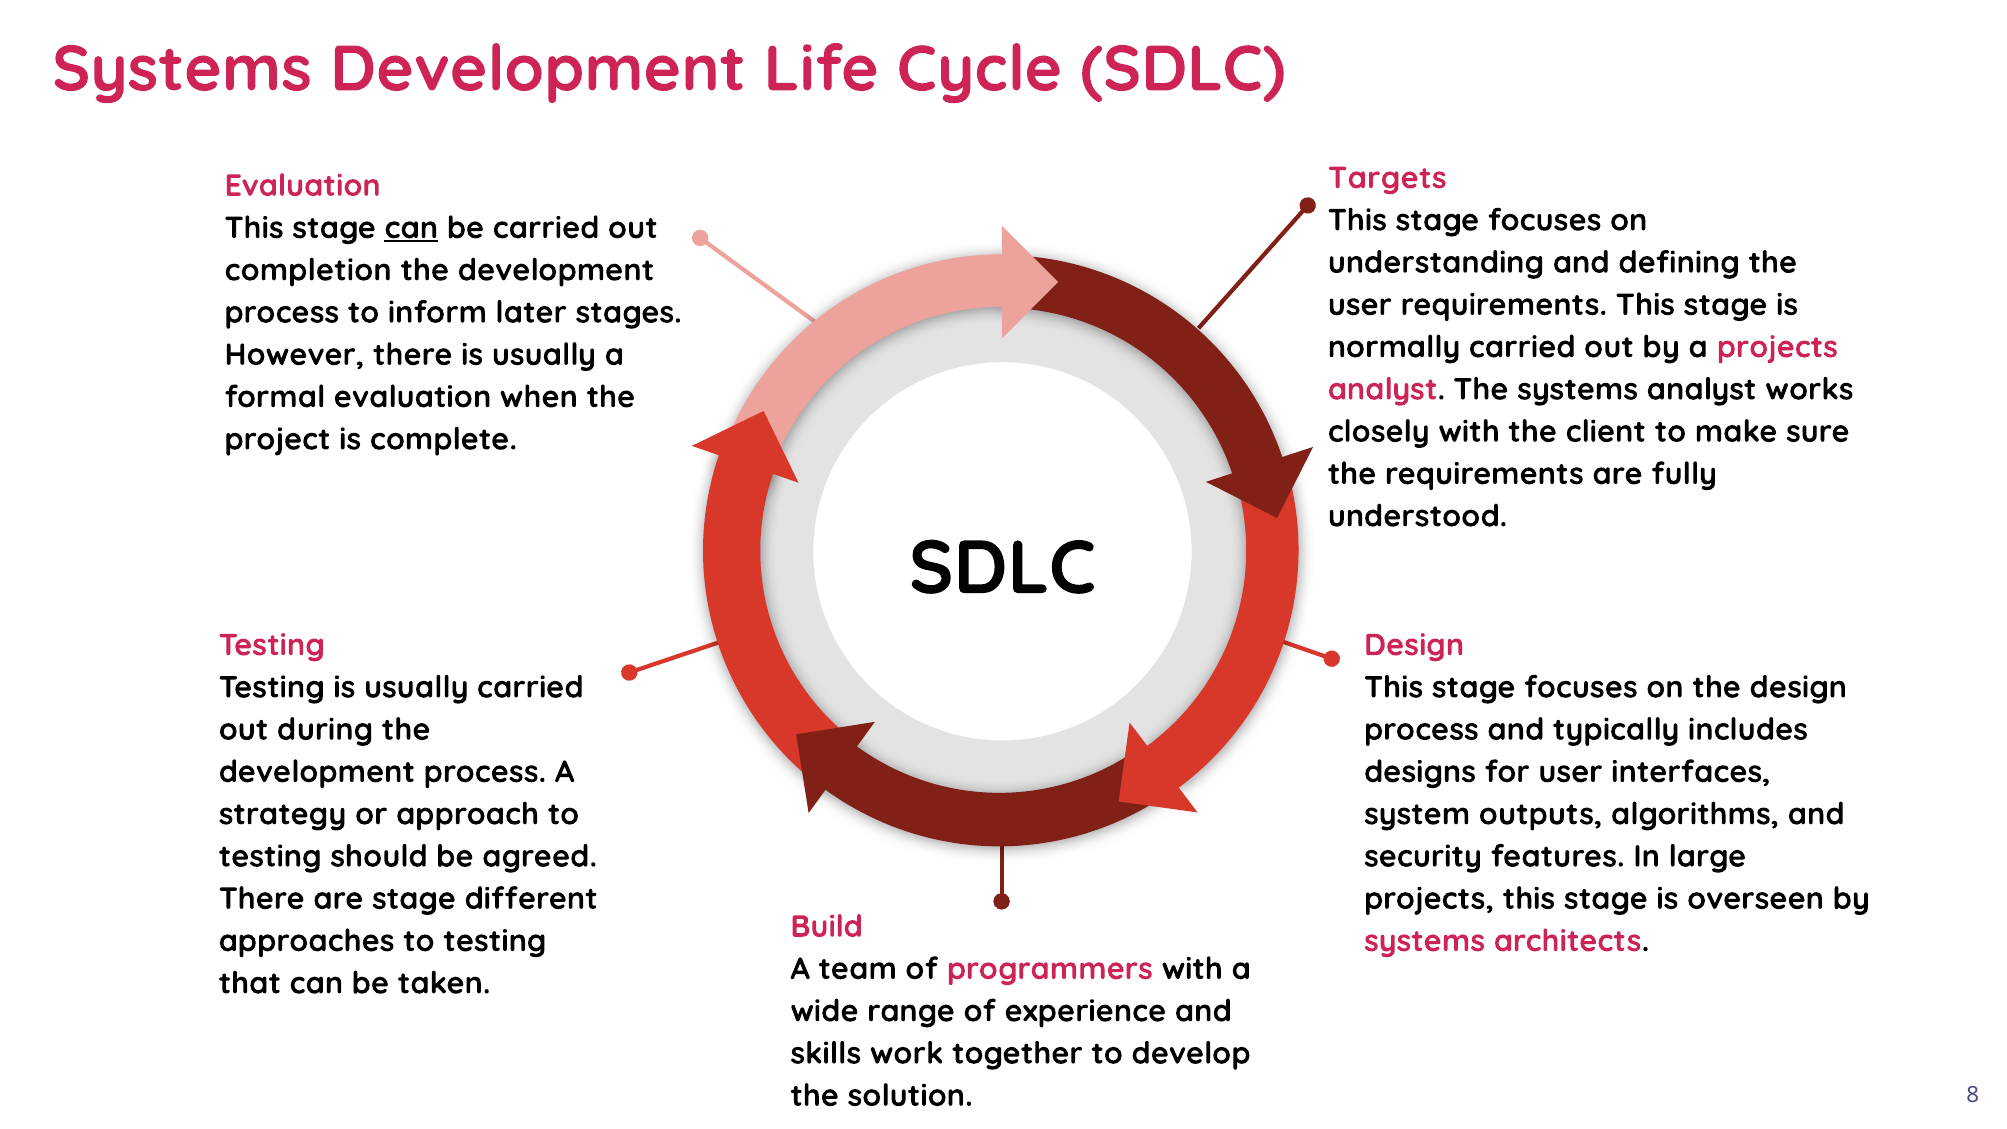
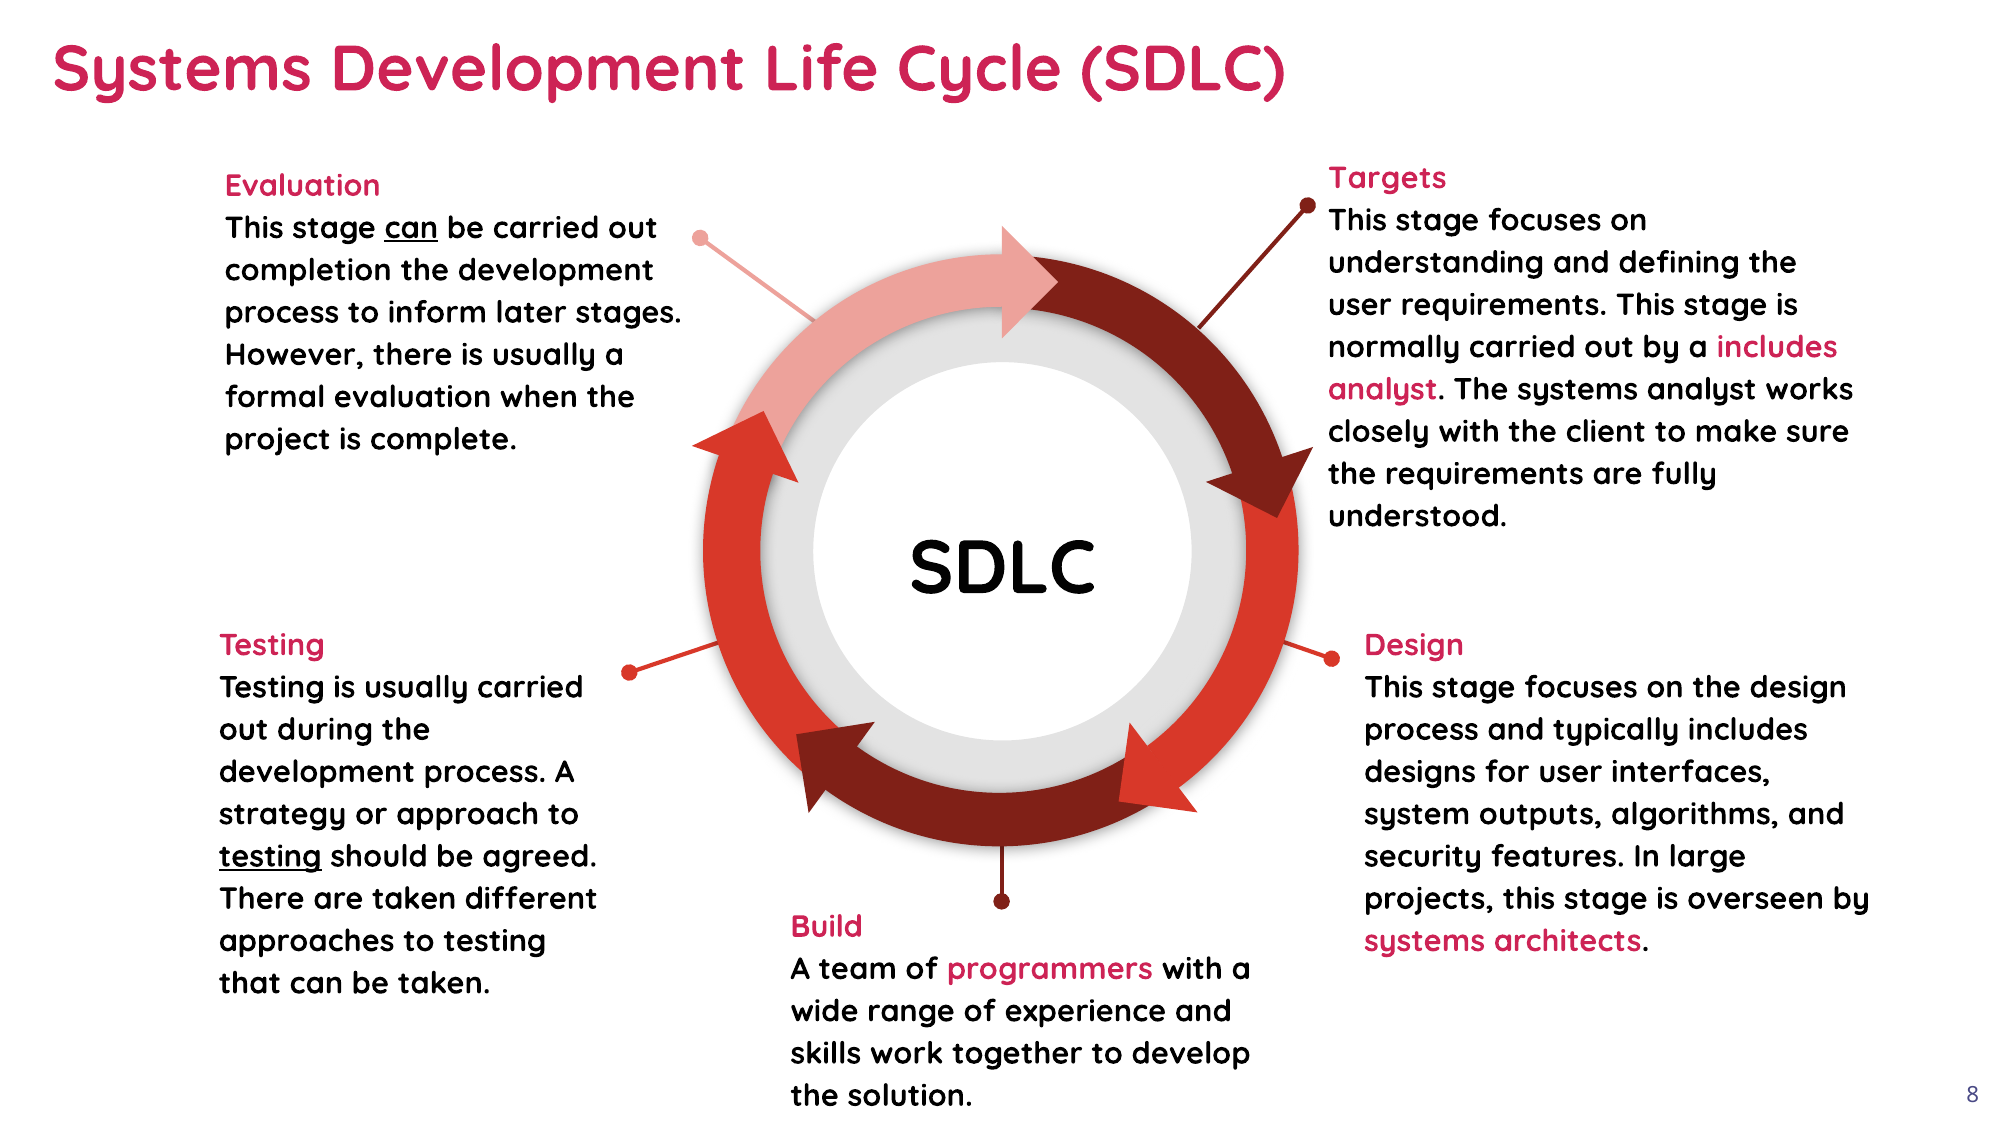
a projects: projects -> includes (1777, 347)
testing underline: none -> present (270, 856)
are stage: stage -> taken (414, 899)
